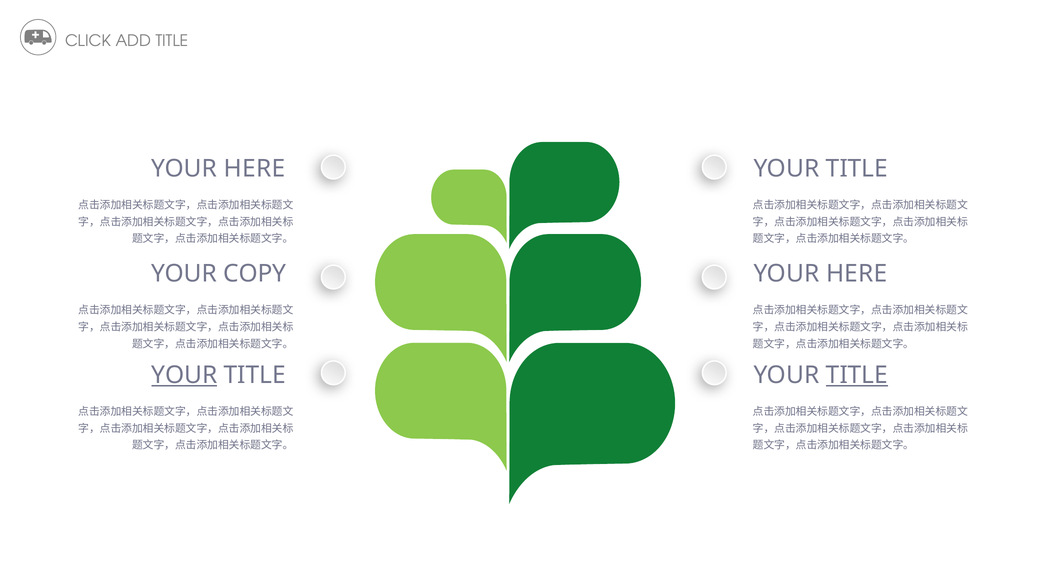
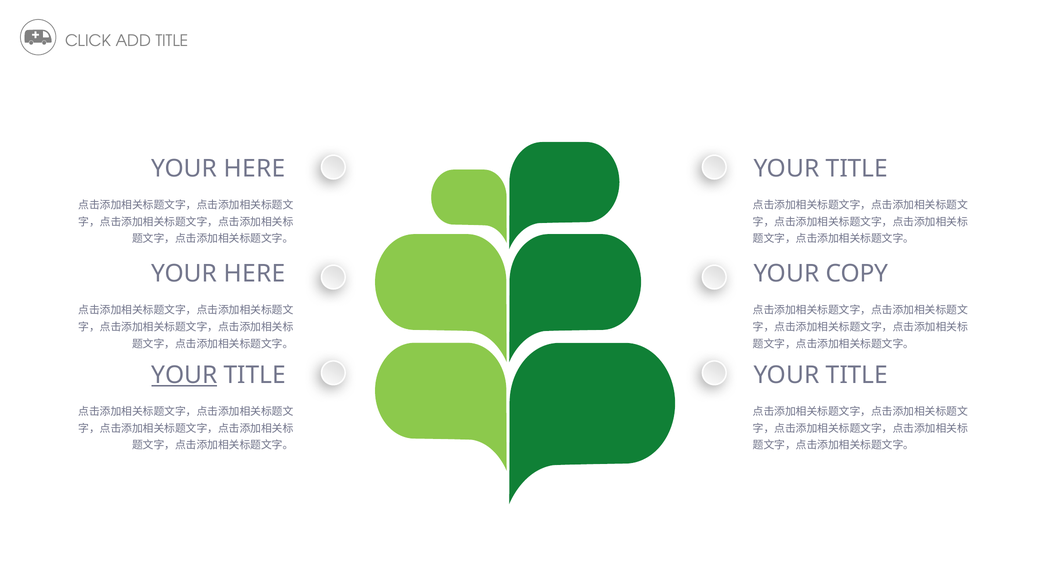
COPY: COPY -> HERE (255, 274)
HERE: HERE -> COPY (857, 274)
TITLE underline: present -> none (857, 375)
